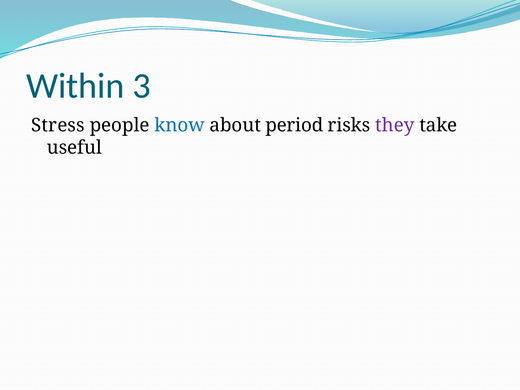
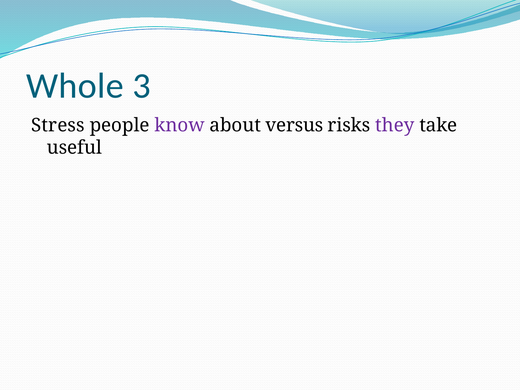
Within: Within -> Whole (75, 86)
know colour: blue -> purple (180, 125)
period: period -> versus (294, 125)
